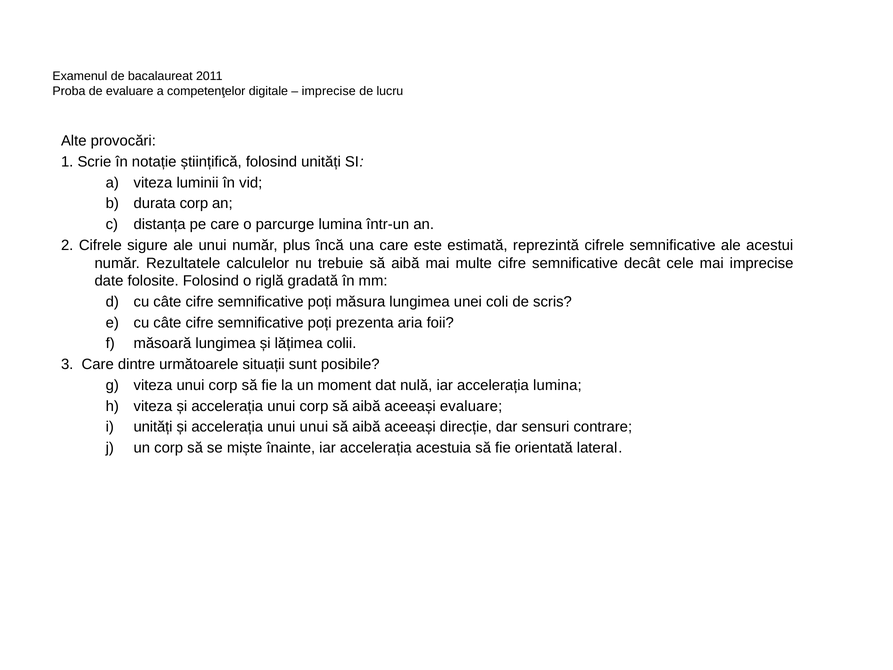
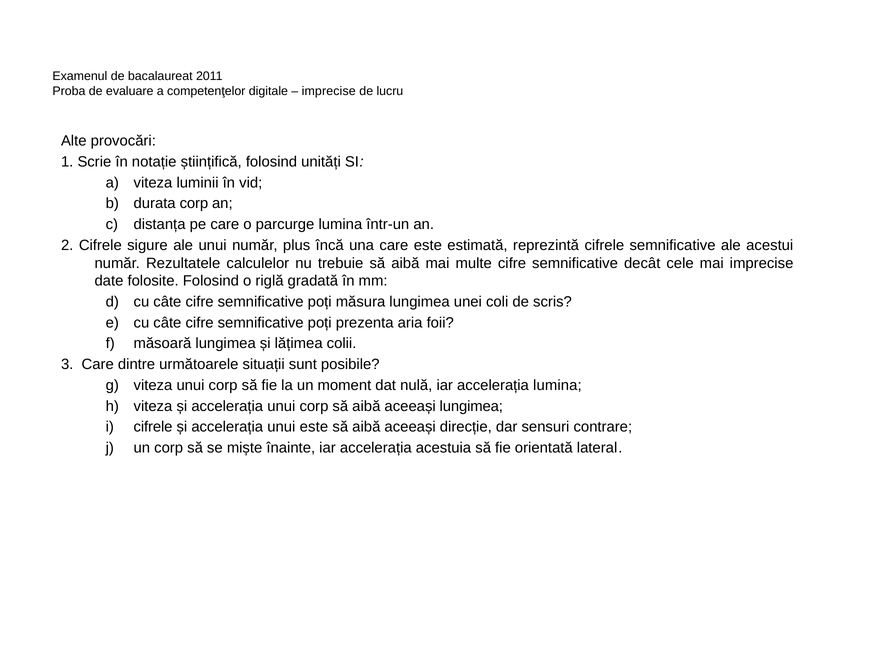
aceeași evaluare: evaluare -> lungimea (471, 406)
unități: unități -> cifrele (153, 427)
unui unui: unui -> este (314, 427)
